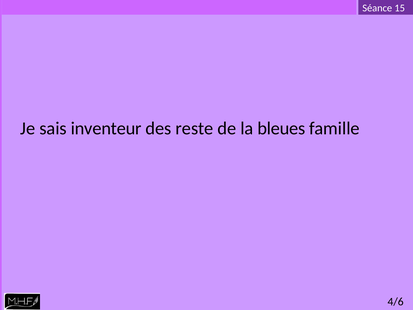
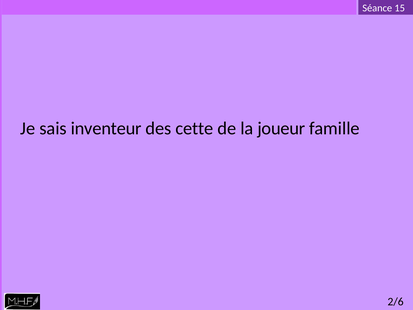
reste: reste -> cette (194, 128)
bleues: bleues -> joueur (281, 128)
4/6: 4/6 -> 2/6 (396, 301)
